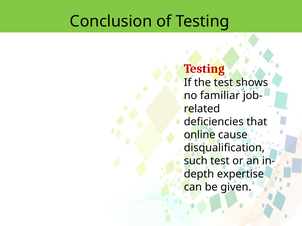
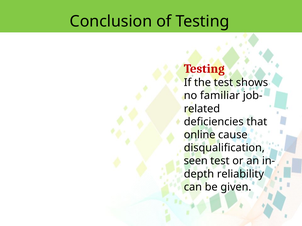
such: such -> seen (196, 161)
expertise: expertise -> reliability (240, 174)
